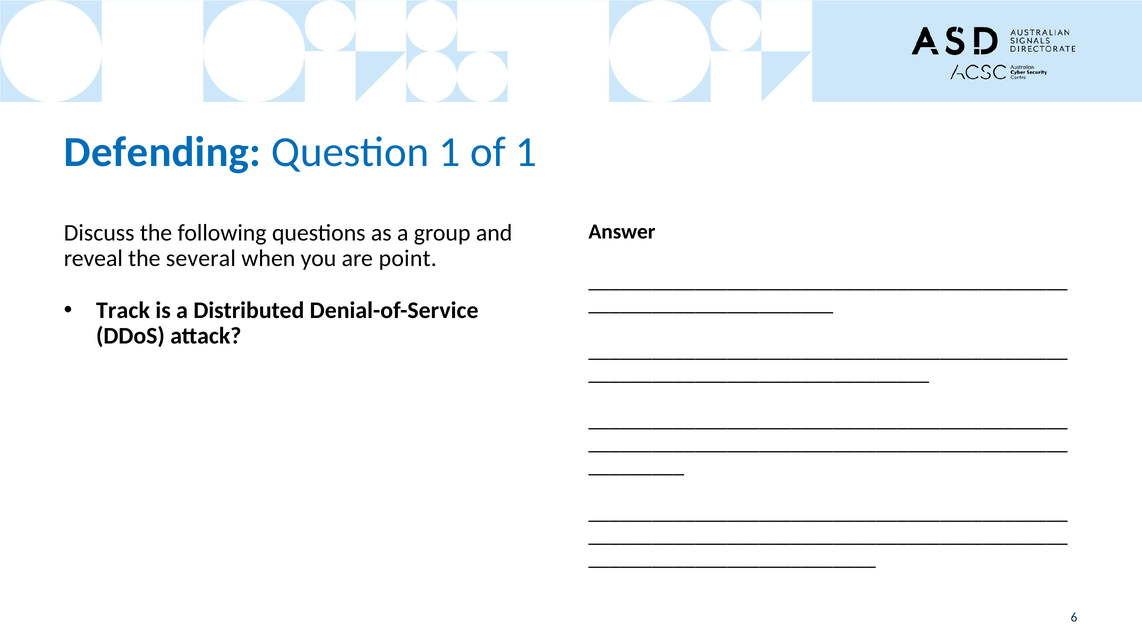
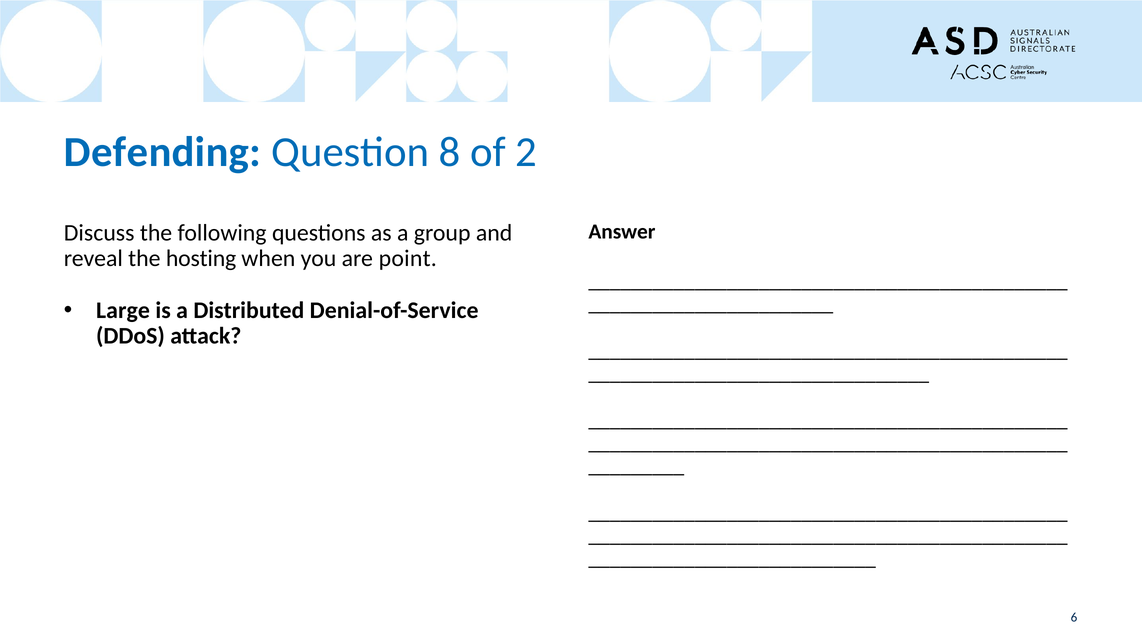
Question 1: 1 -> 8 (450, 152)
of 1: 1 -> 2 (526, 152)
several: several -> hosting (201, 259)
Track: Track -> Large (123, 310)
